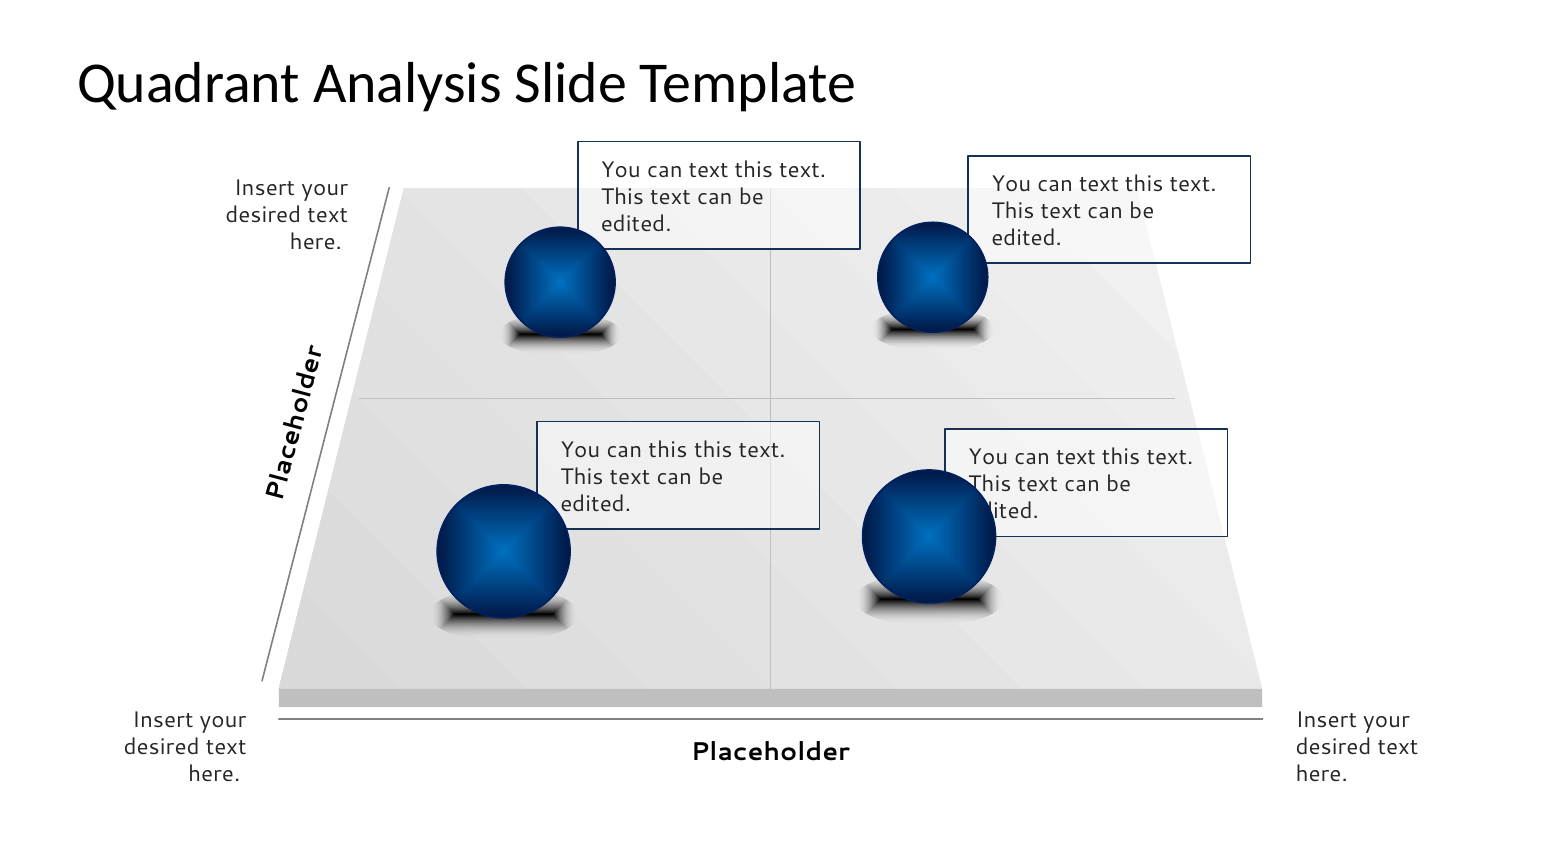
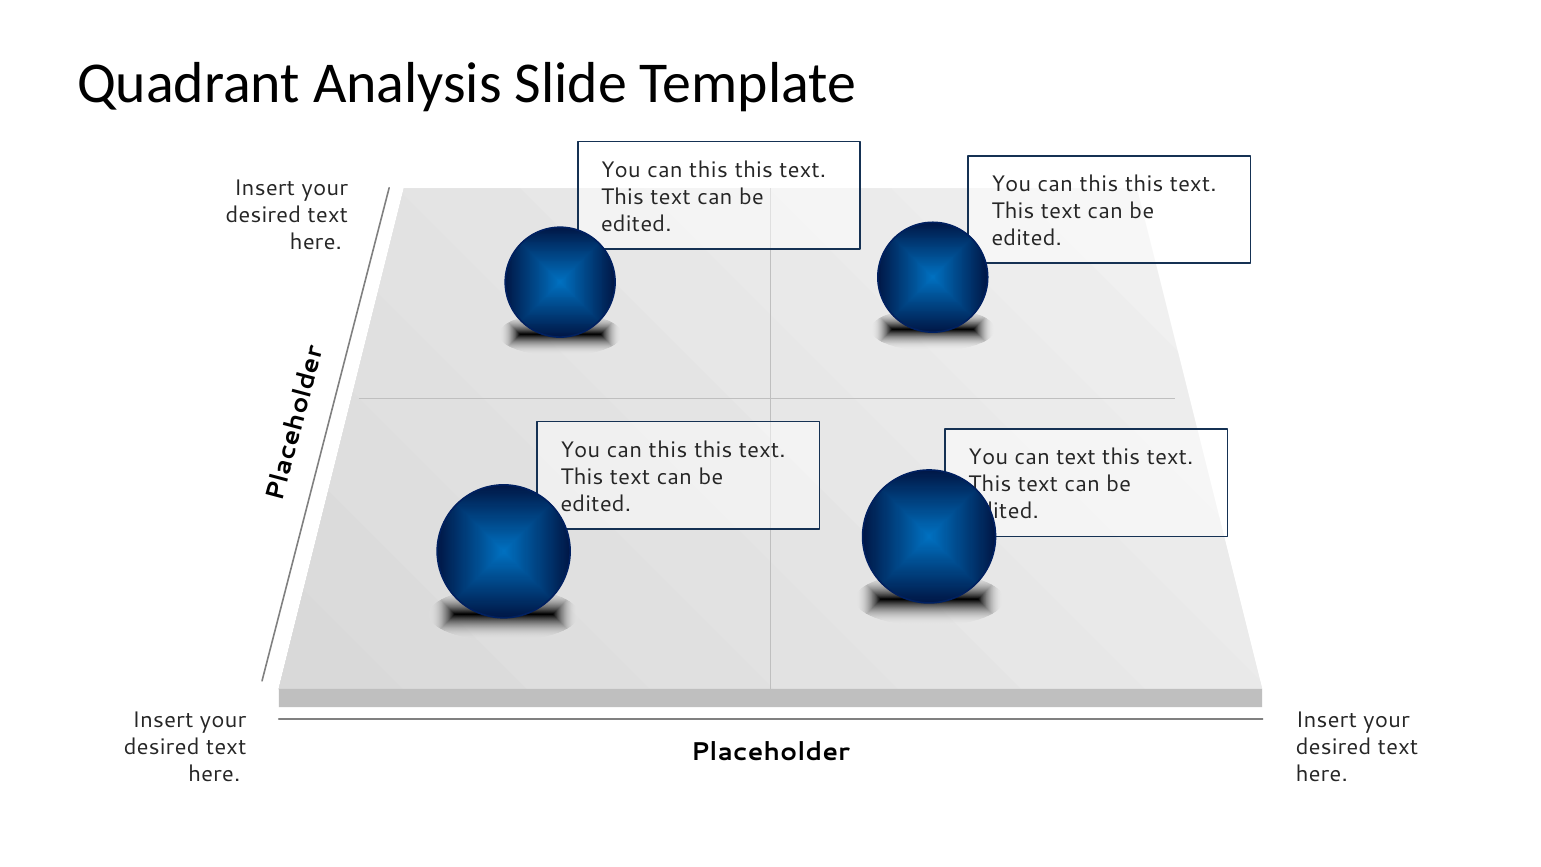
text: text -> this (708, 170)
text: text -> this (1099, 184)
